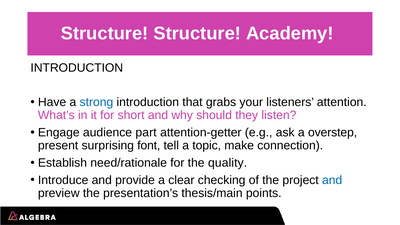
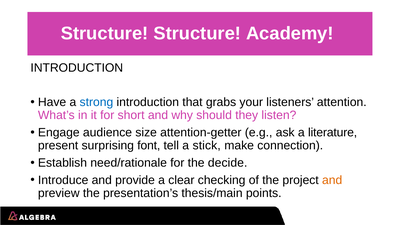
part: part -> size (146, 133)
overstep: overstep -> literature (333, 133)
topic: topic -> stick (207, 146)
quality: quality -> decide (228, 163)
and colour: blue -> orange (332, 180)
